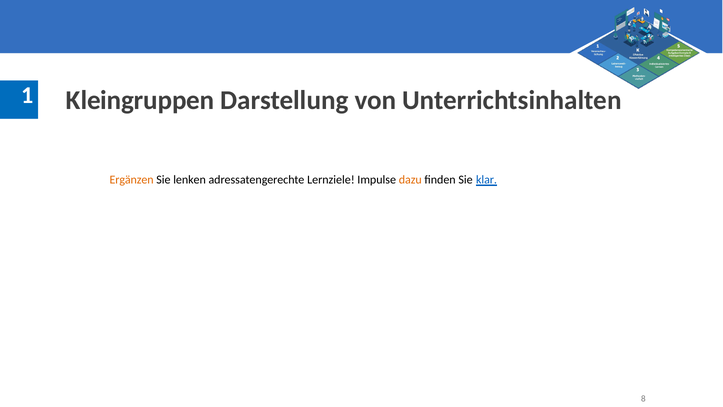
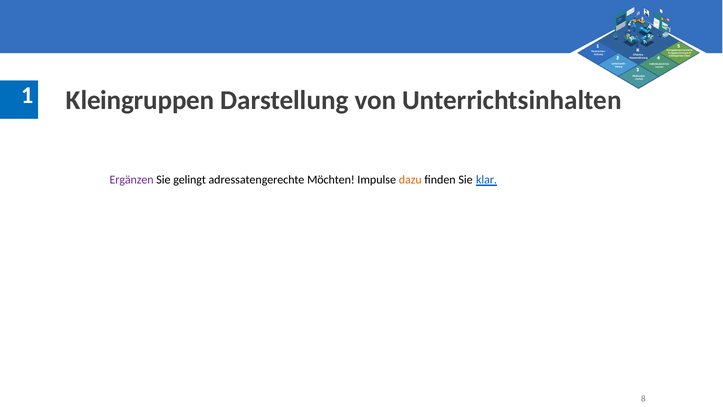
Ergänzen colour: orange -> purple (132, 180)
lenken: lenken -> gelingt (190, 180)
Lernziele: Lernziele -> Möchten (331, 180)
